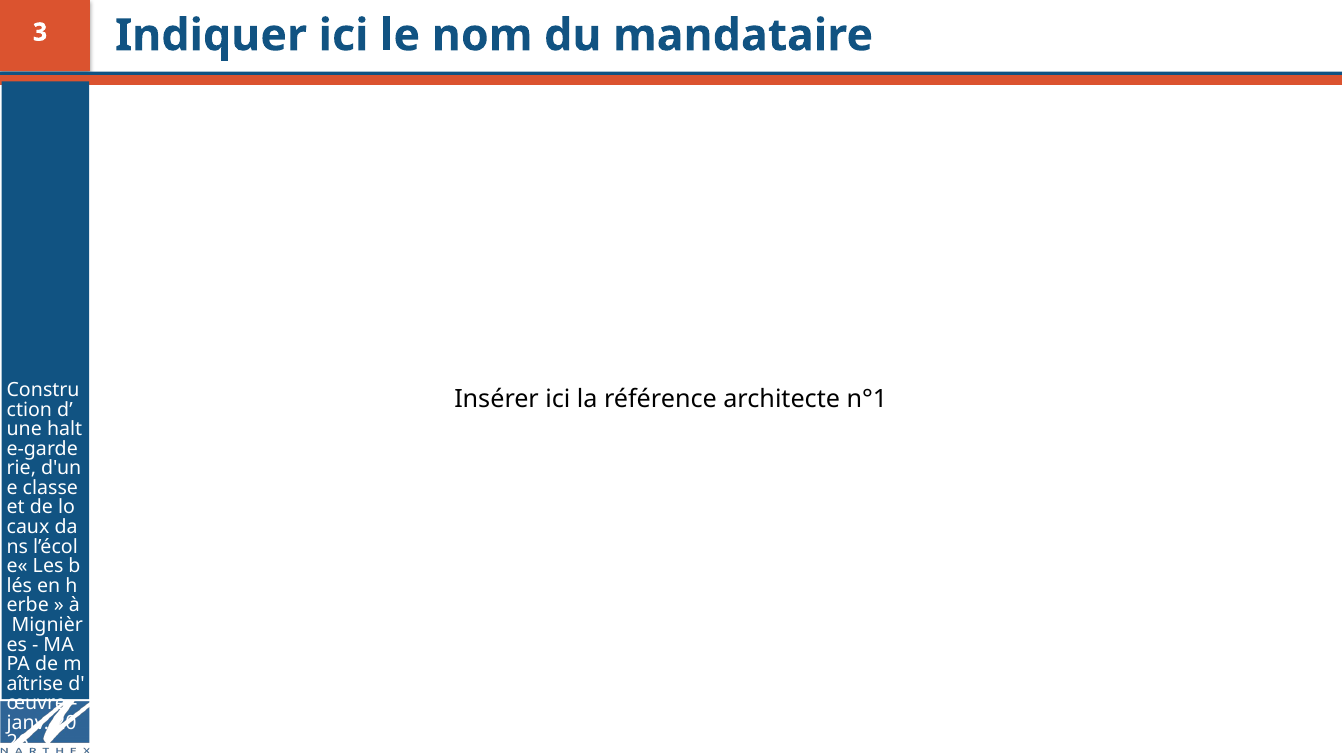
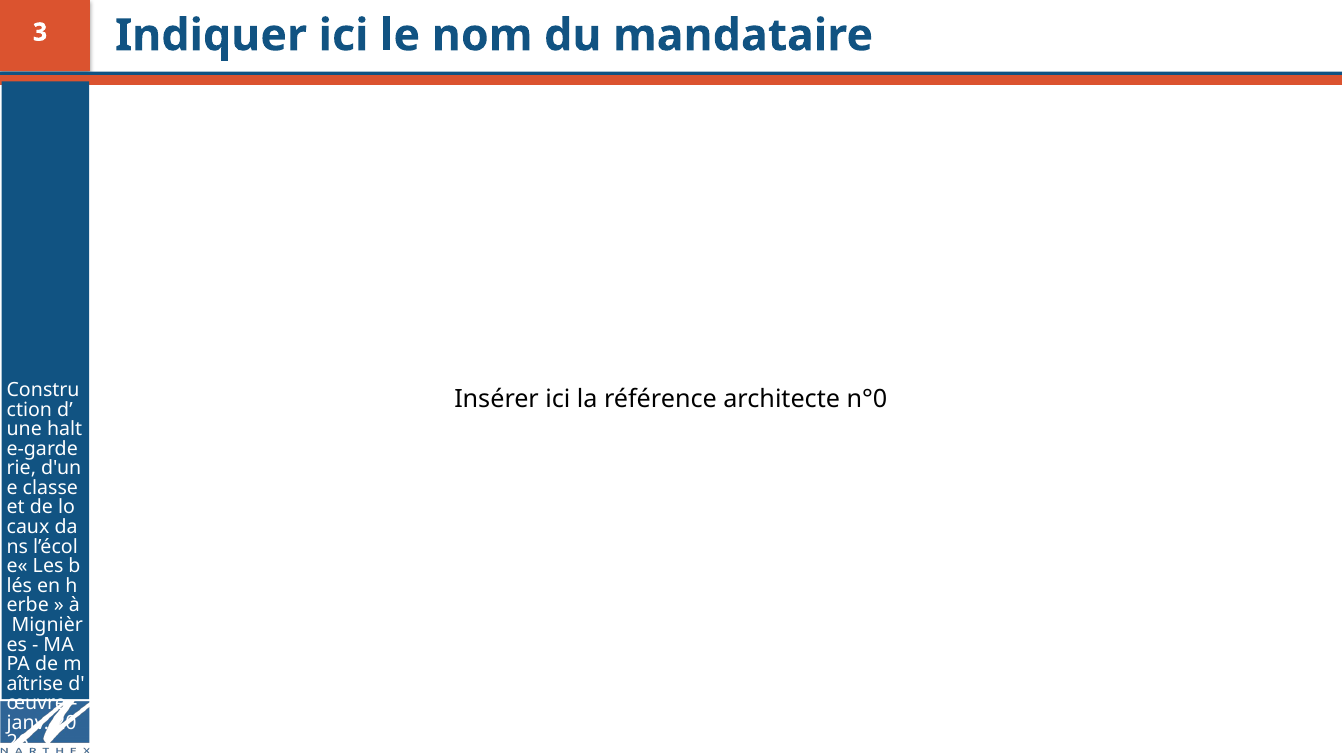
n°1: n°1 -> n°0 (867, 399)
